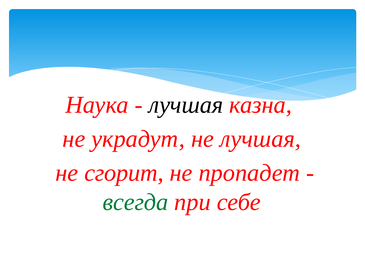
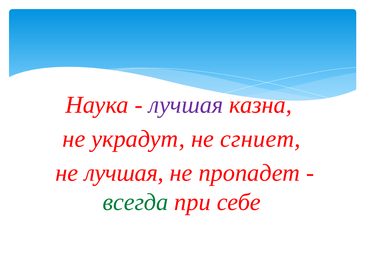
лучшая colour: black -> purple (186, 105)
не лучшая: лучшая -> сгниет (260, 139)
не сгорит: сгорит -> лучшая (124, 173)
